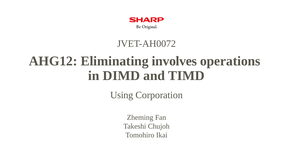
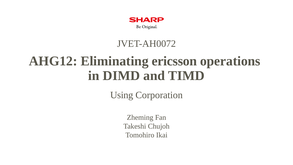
involves: involves -> ericsson (174, 61)
